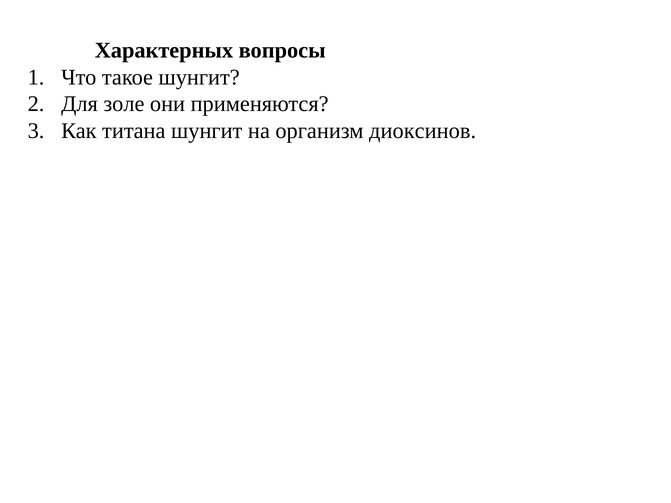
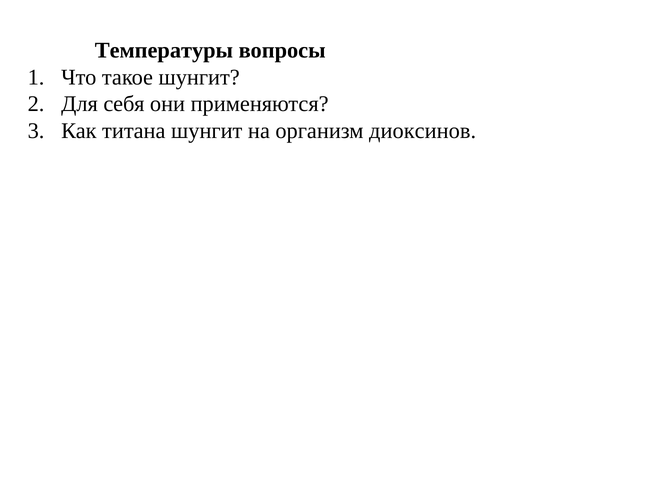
Характерных: Характерных -> Температуры (164, 50)
золе: золе -> себя (124, 104)
